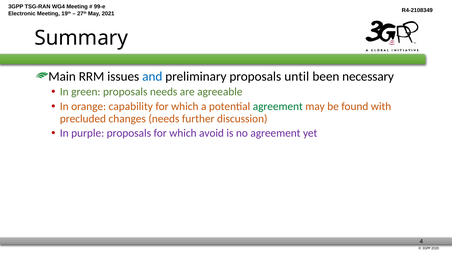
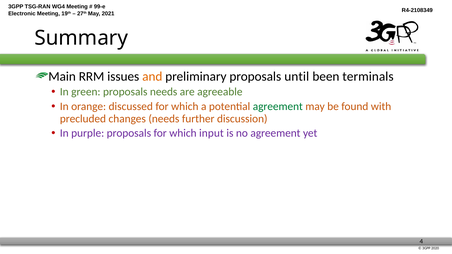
and colour: blue -> orange (152, 76)
necessary: necessary -> terminals (368, 76)
capability: capability -> discussed (131, 107)
avoid: avoid -> input (211, 133)
